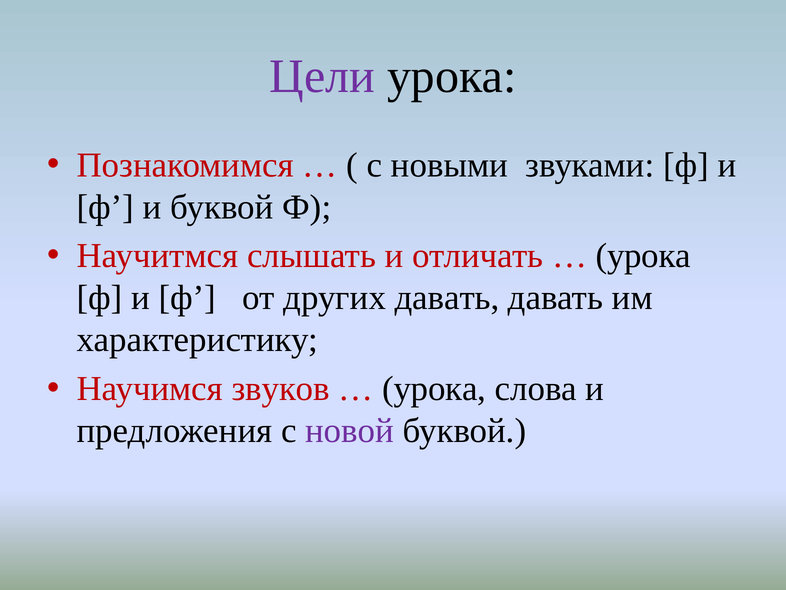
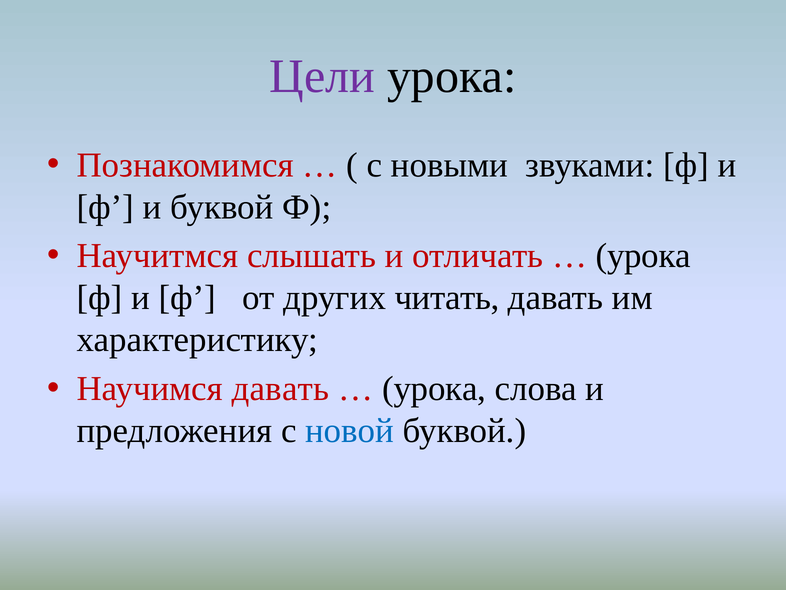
других давать: давать -> читать (447, 298)
Научимся звуков: звуков -> давать (280, 389)
новой colour: purple -> blue (350, 430)
